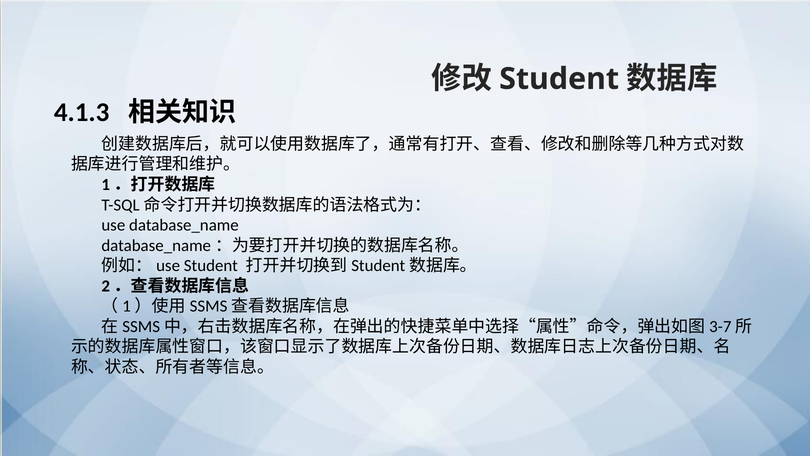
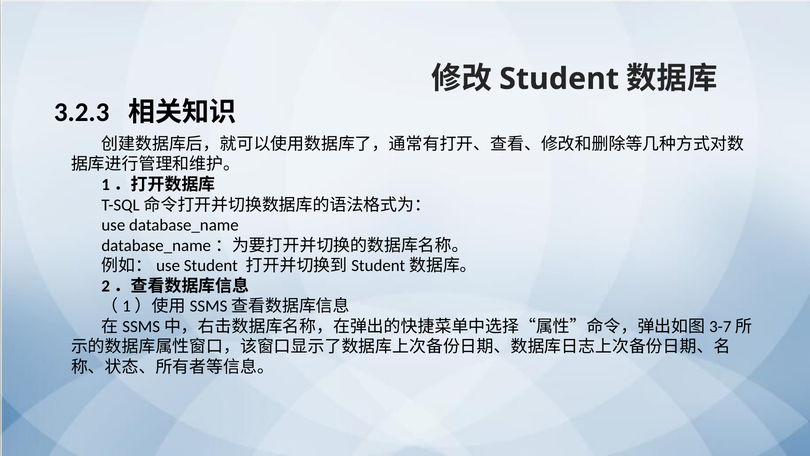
4.1.3: 4.1.3 -> 3.2.3 (82, 112)
